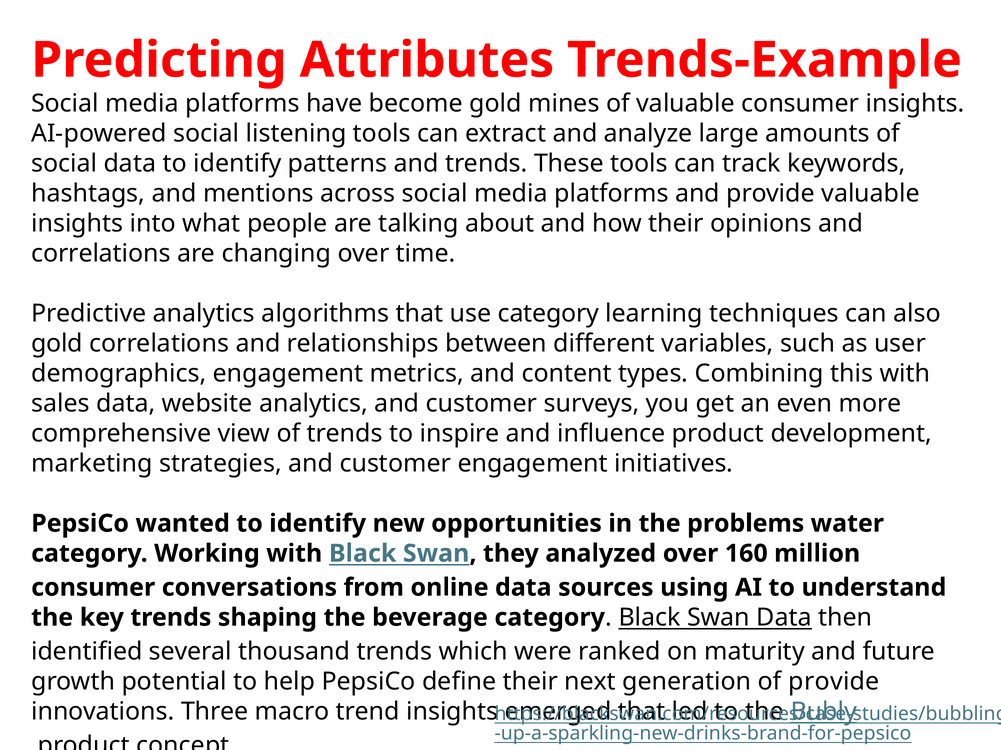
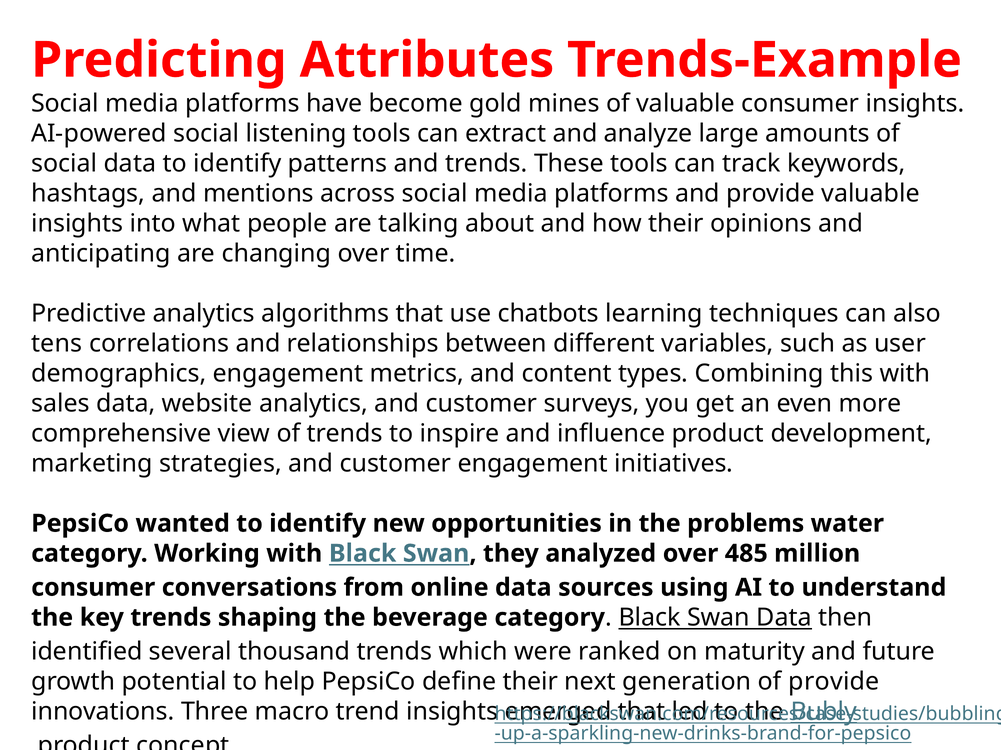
correlations: correlations -> anticipating (101, 254)
use category: category -> chatbots (548, 314)
gold: gold -> tens (57, 344)
160: 160 -> 485 (746, 554)
